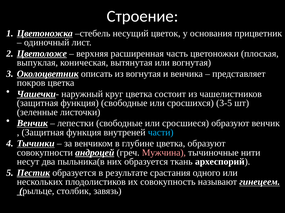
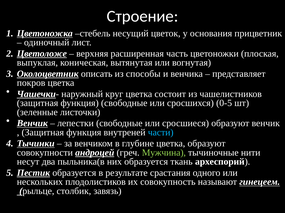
из вогнутая: вогнутая -> способы (143, 74)
3-5: 3-5 -> 0-5 (224, 103)
Мужчина colour: pink -> light green (164, 153)
